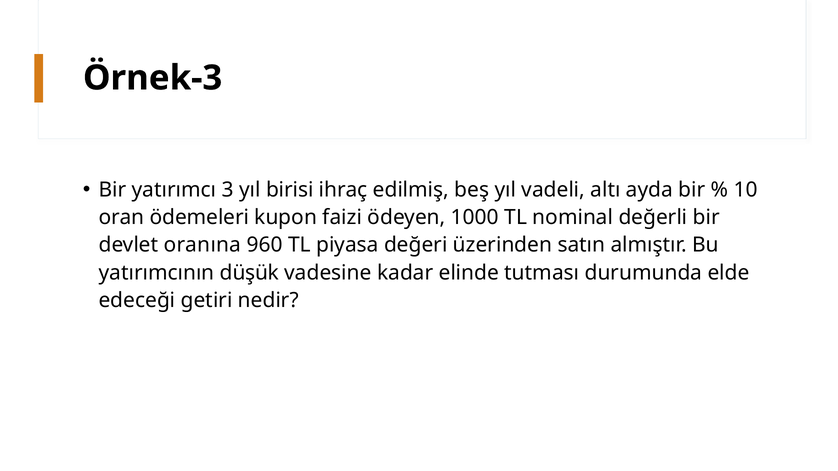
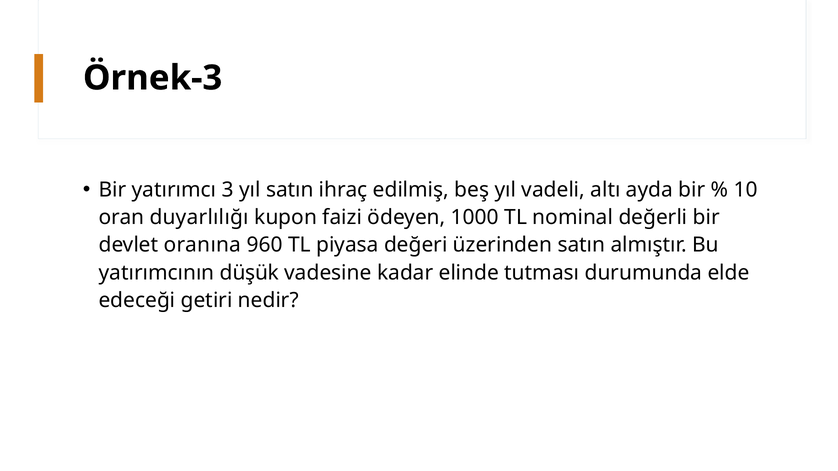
yıl birisi: birisi -> satın (290, 190)
ödemeleri: ödemeleri -> duyarlılığı (199, 218)
